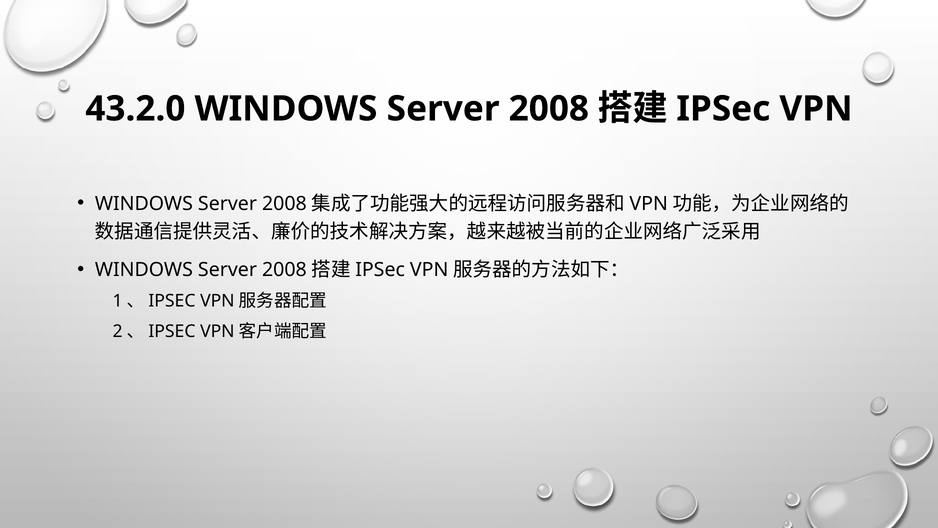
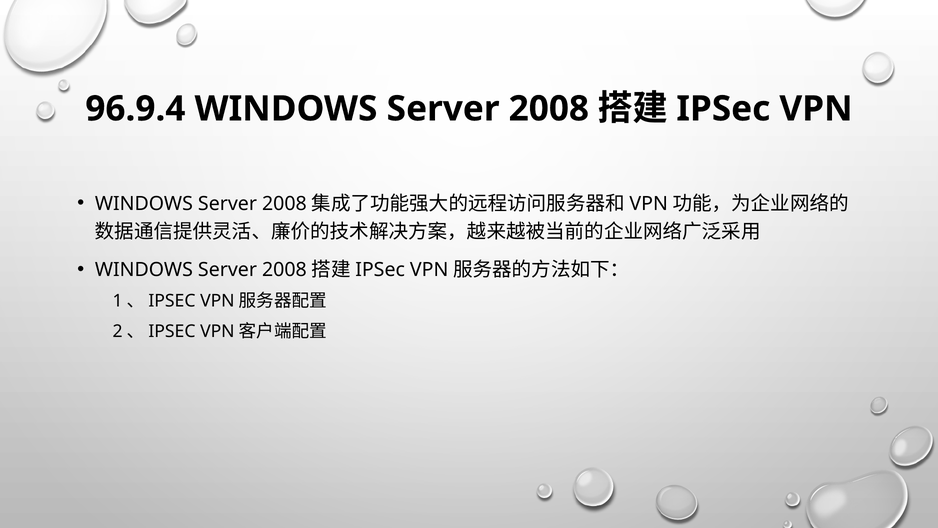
43.2.0: 43.2.0 -> 96.9.4 (135, 109)
